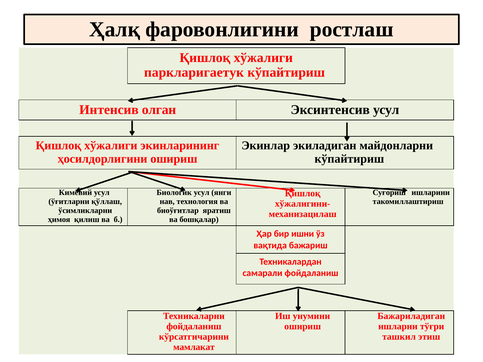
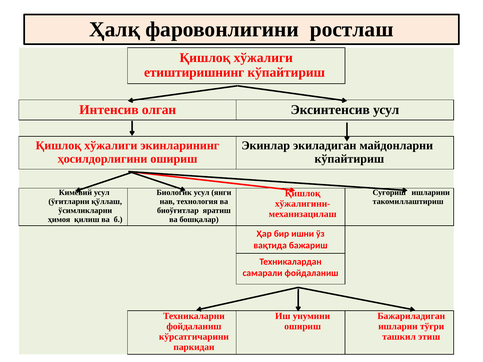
паркларигаетук: паркларигаетук -> етиштиришнинг (194, 73)
мамлакат: мамлакат -> паркидан (194, 347)
